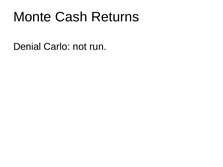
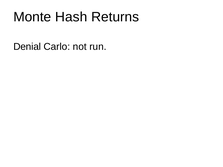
Cash: Cash -> Hash (71, 17)
